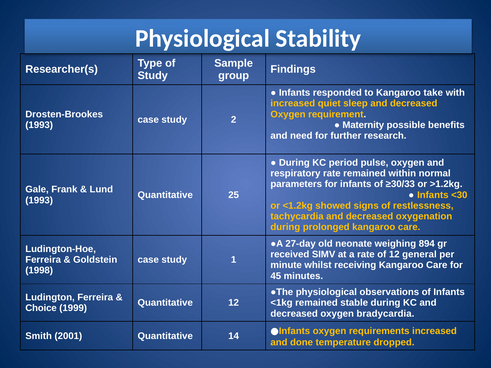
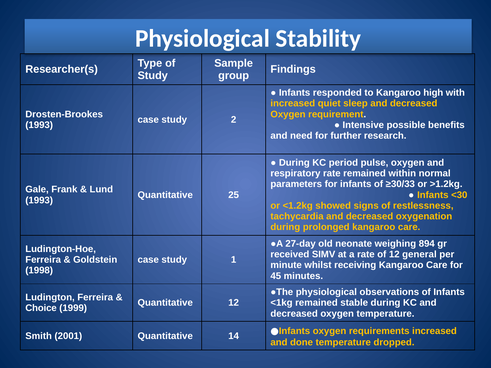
take: take -> high (433, 93)
Maternity: Maternity -> Intensive (363, 125)
oxygen bradycardia: bradycardia -> temperature (386, 314)
